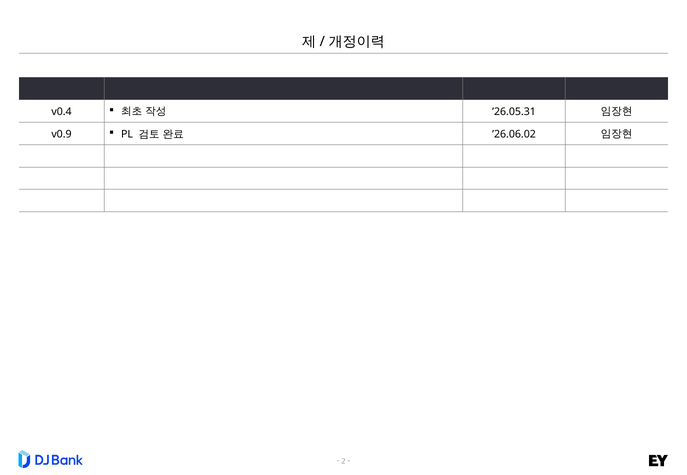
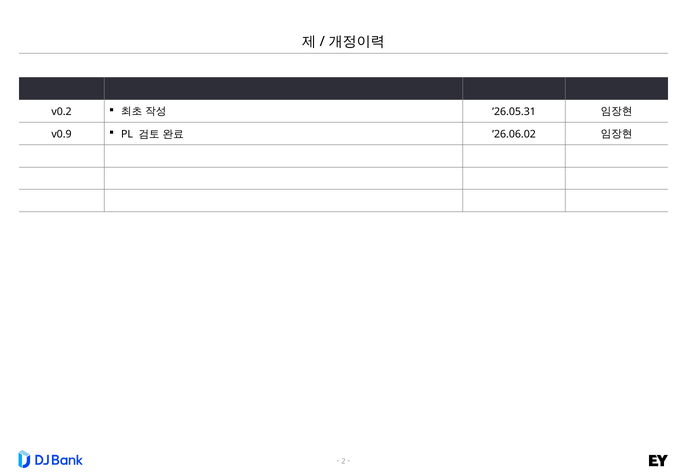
v0.4: v0.4 -> v0.2 (62, 112)
